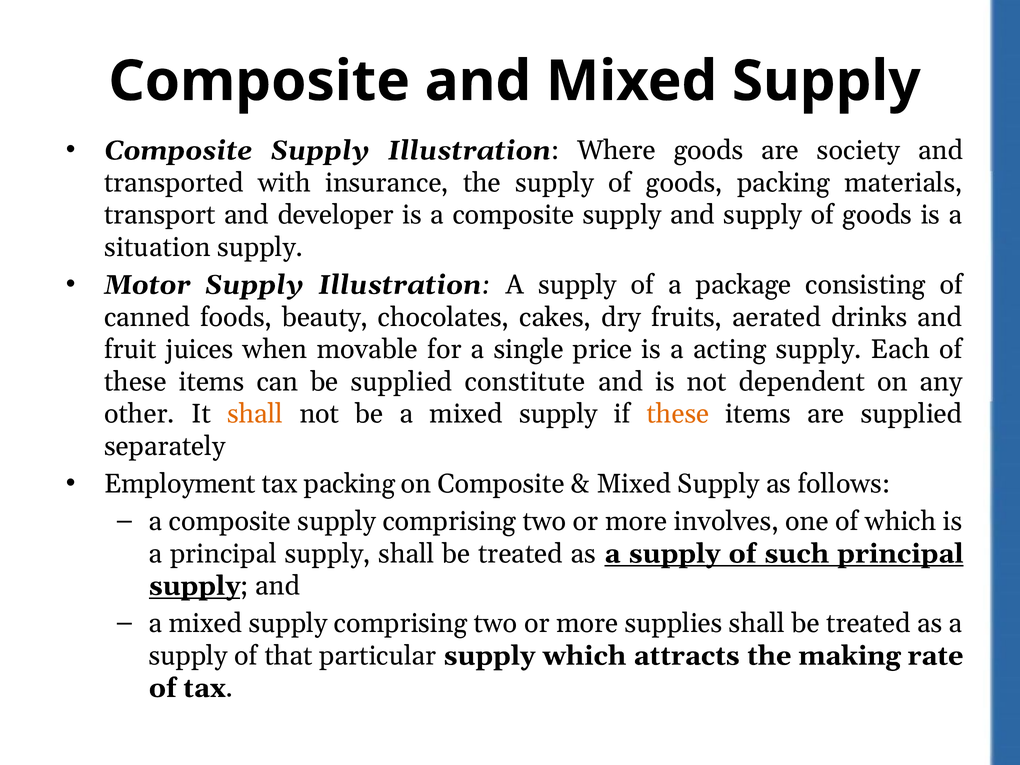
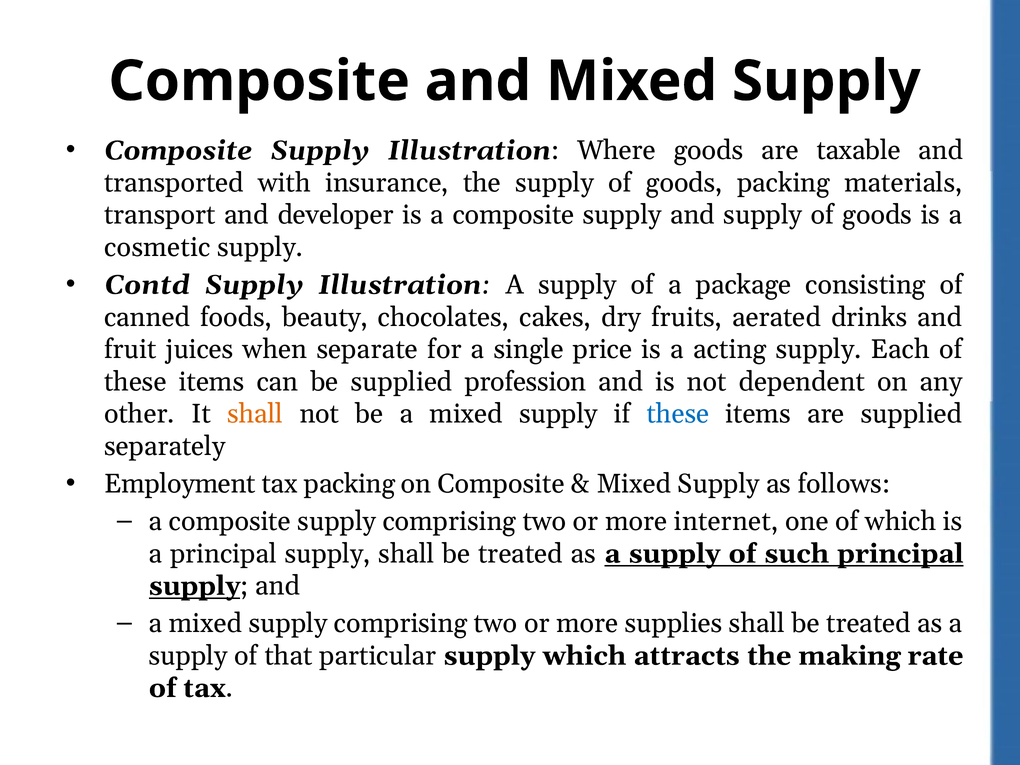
society: society -> taxable (859, 151)
situation: situation -> cosmetic (157, 247)
Motor: Motor -> Contd (147, 285)
movable: movable -> separate (367, 349)
constitute: constitute -> profession (525, 382)
these colour: orange -> blue (678, 414)
involves: involves -> internet (726, 521)
